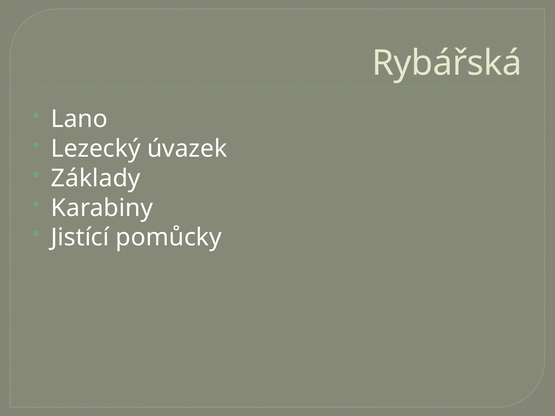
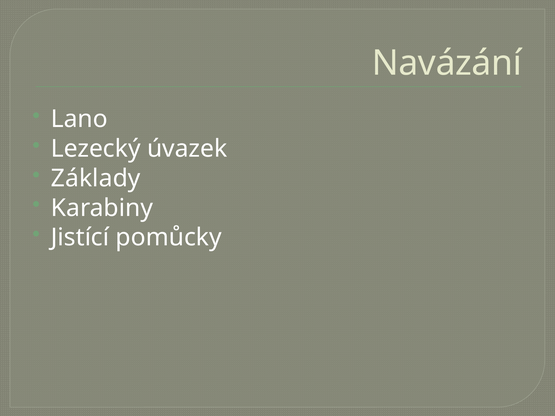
Rybářská: Rybářská -> Navázání (447, 63)
